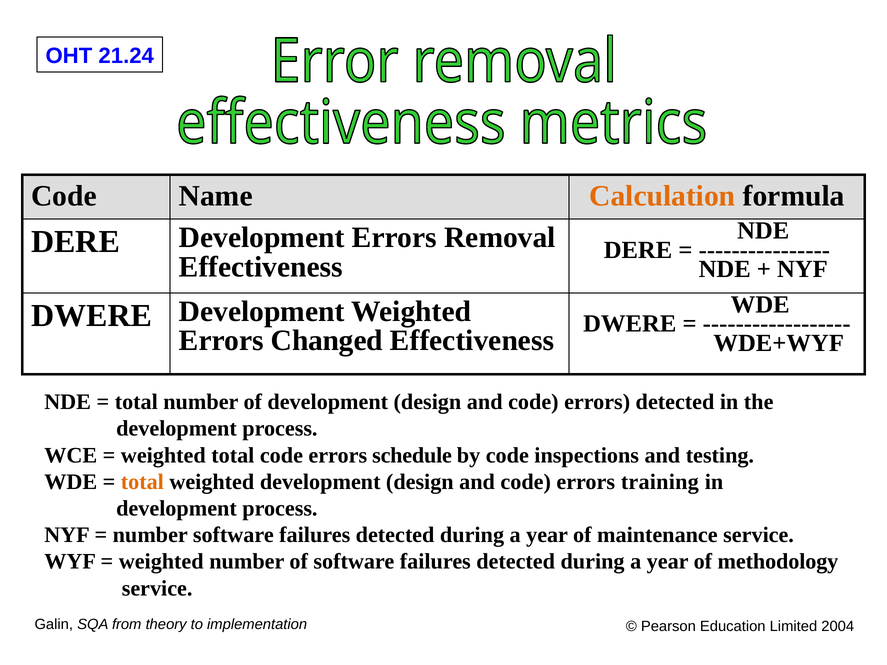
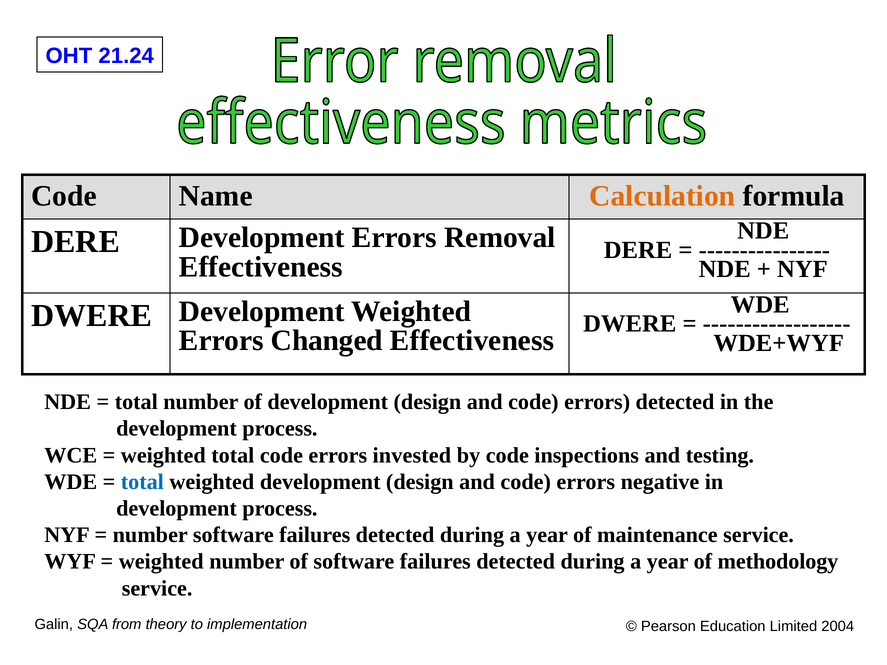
schedule: schedule -> invested (412, 455)
total colour: orange -> blue (142, 482)
training: training -> negative (660, 482)
